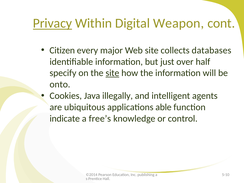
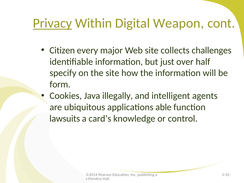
databases: databases -> challenges (212, 50)
site underline: present -> none (112, 73)
onto: onto -> form (60, 84)
indicate: indicate -> lawsuits (65, 119)
free’s: free’s -> card’s (100, 119)
